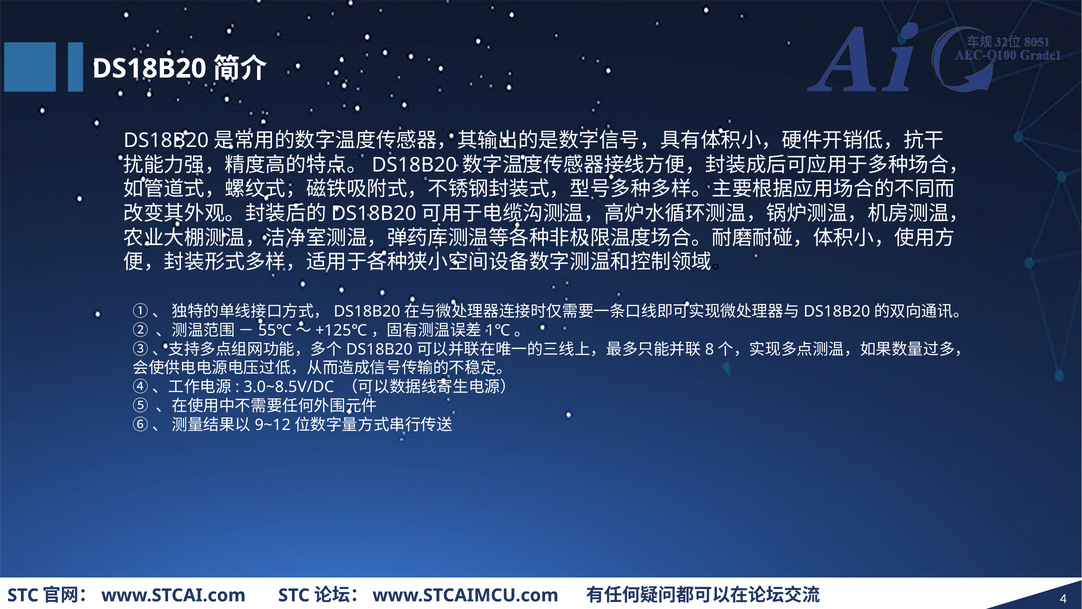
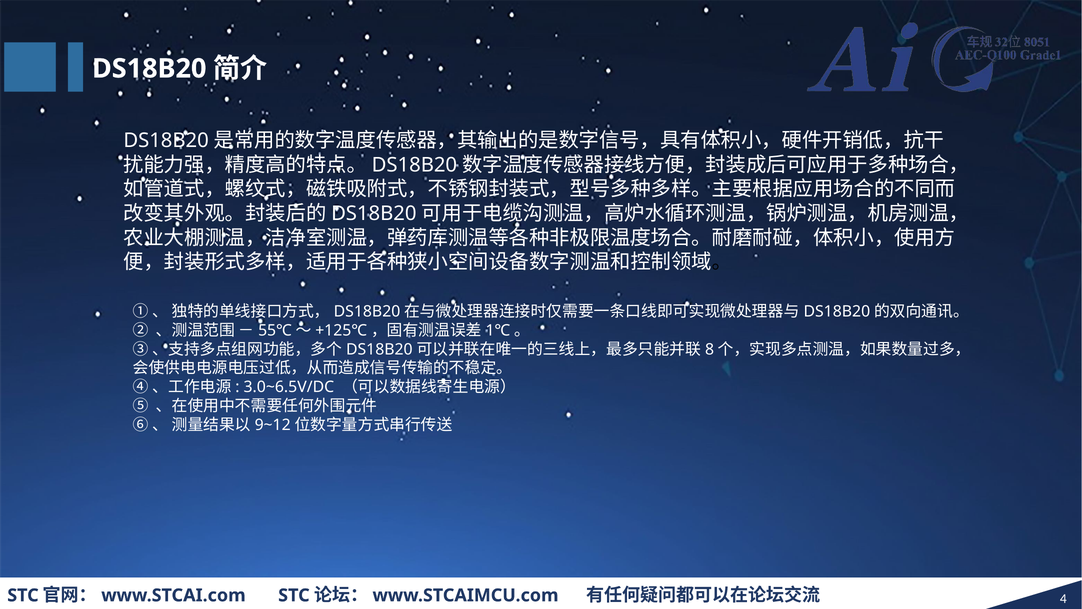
3.0~8.5V/DC: 3.0~8.5V/DC -> 3.0~6.5V/DC (289, 387)
